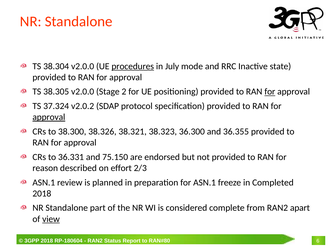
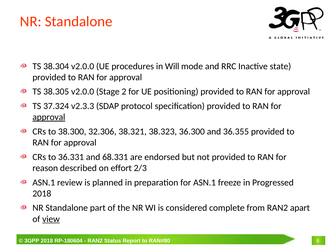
procedures underline: present -> none (133, 66)
July: July -> Will (172, 66)
for underline: present -> none (270, 92)
v2.0.2: v2.0.2 -> v2.3.3 (83, 106)
38.326: 38.326 -> 32.306 (102, 131)
75.150: 75.150 -> 68.331 (115, 157)
Completed: Completed -> Progressed (273, 182)
